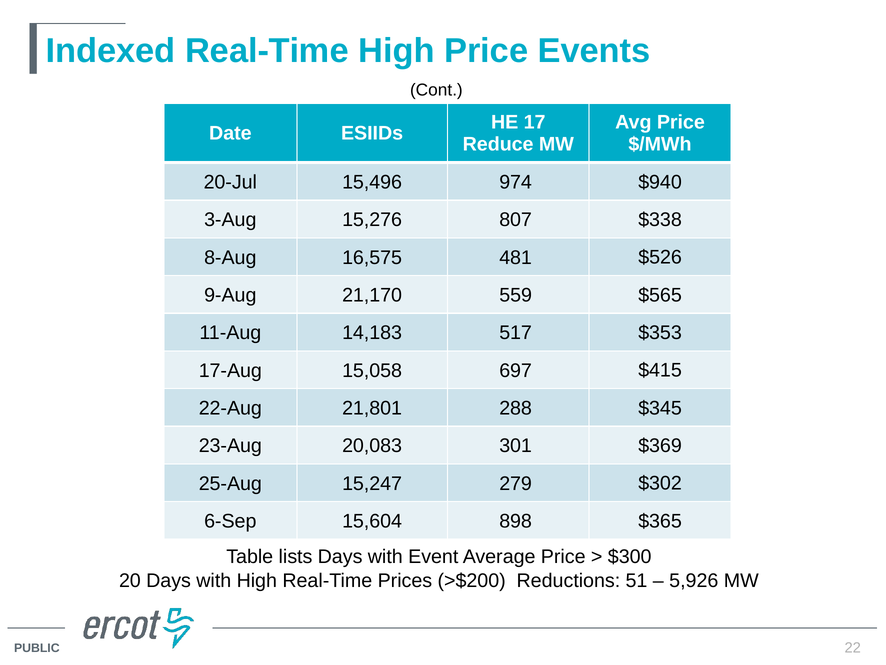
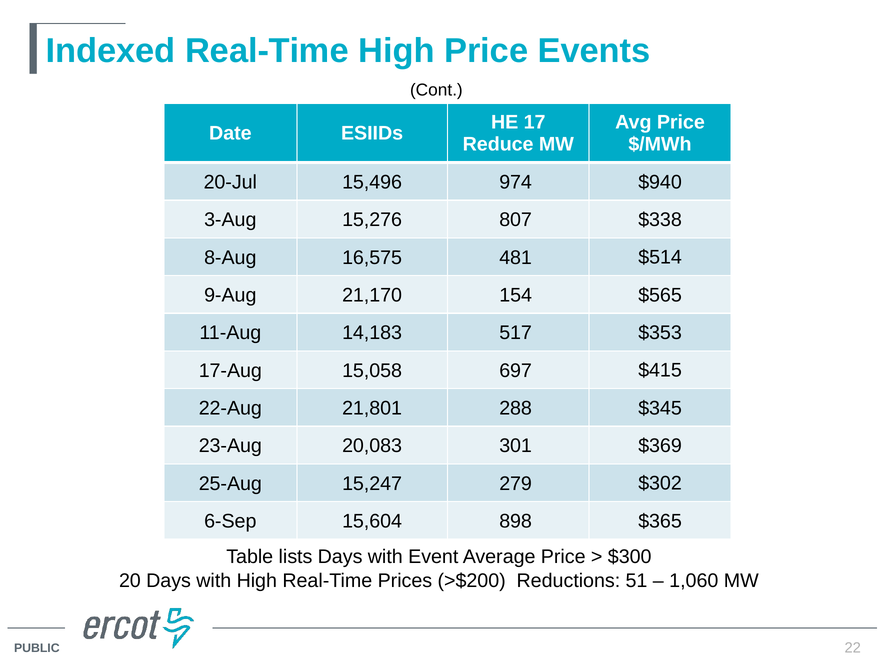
$526: $526 -> $514 (660, 257)
559: 559 -> 154 (516, 295)
5,926: 5,926 -> 1,060 (694, 580)
